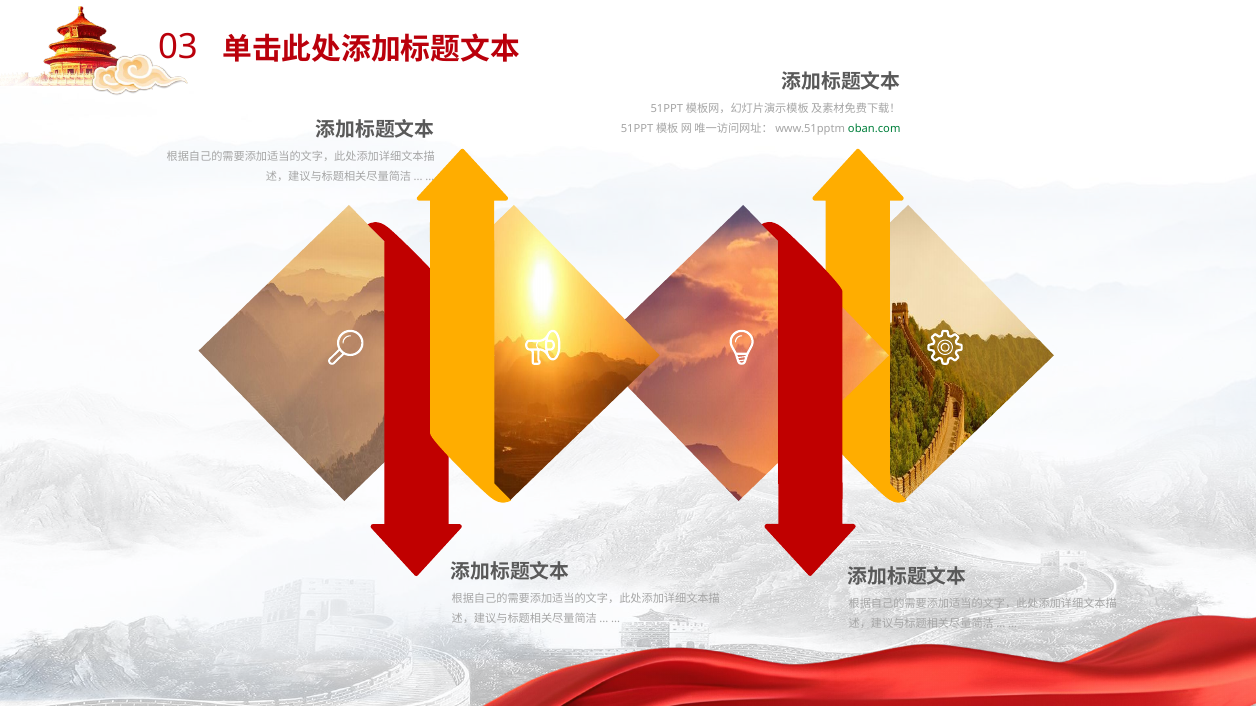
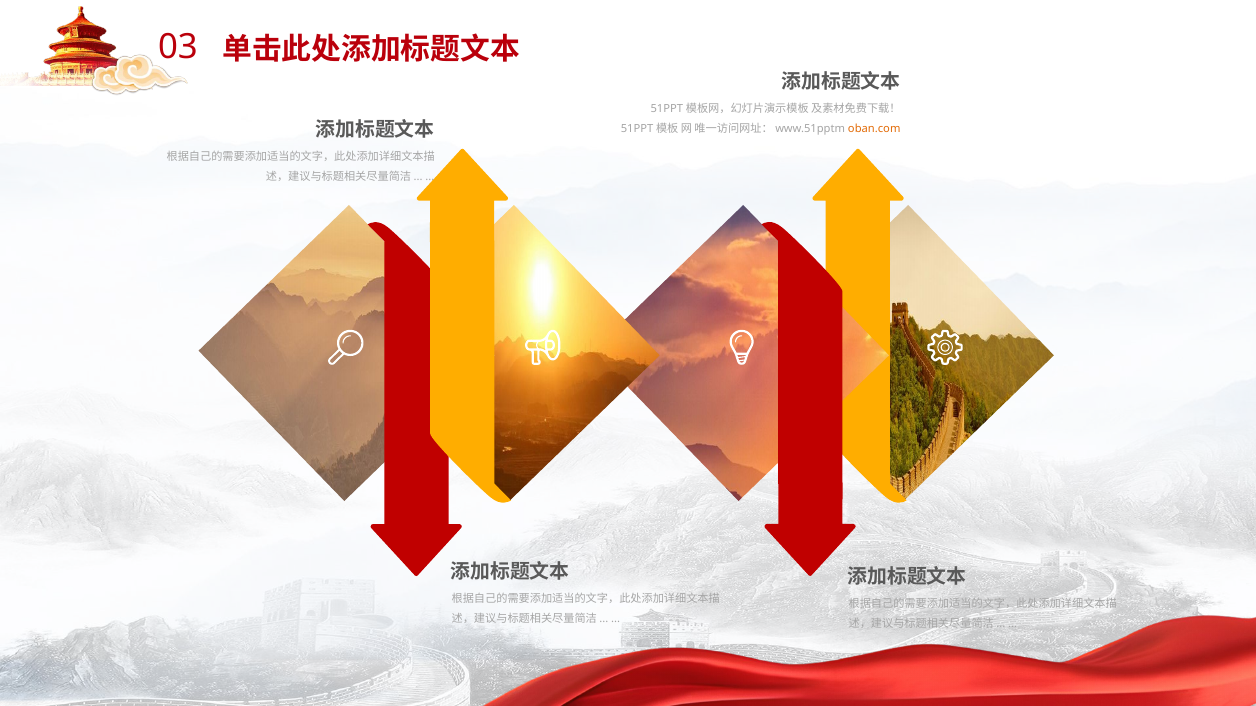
oban.com colour: green -> orange (874, 129)
